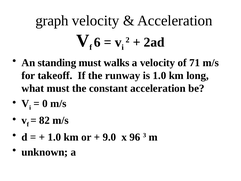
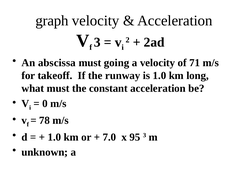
6: 6 -> 3 (97, 42)
standing: standing -> abscissa (57, 63)
walks: walks -> going (117, 63)
82: 82 -> 78 (45, 120)
9.0: 9.0 -> 7.0 (109, 137)
96: 96 -> 95 (135, 137)
